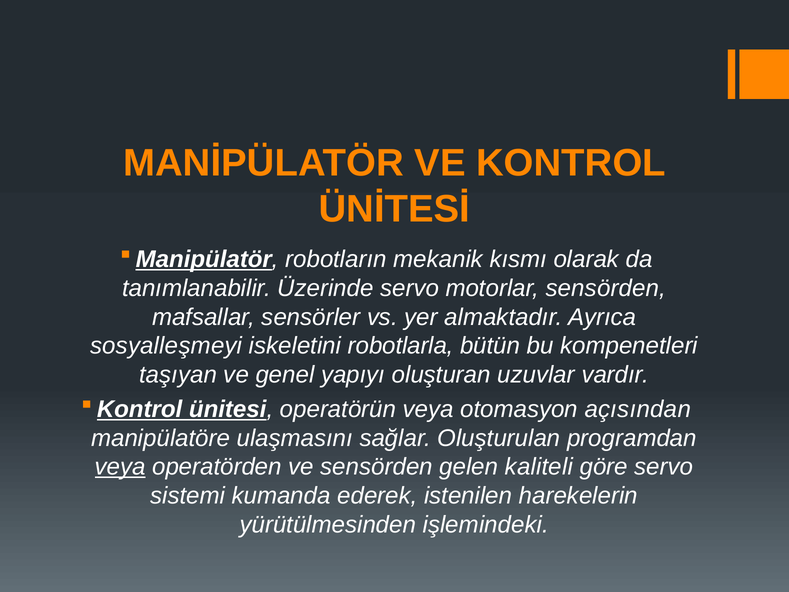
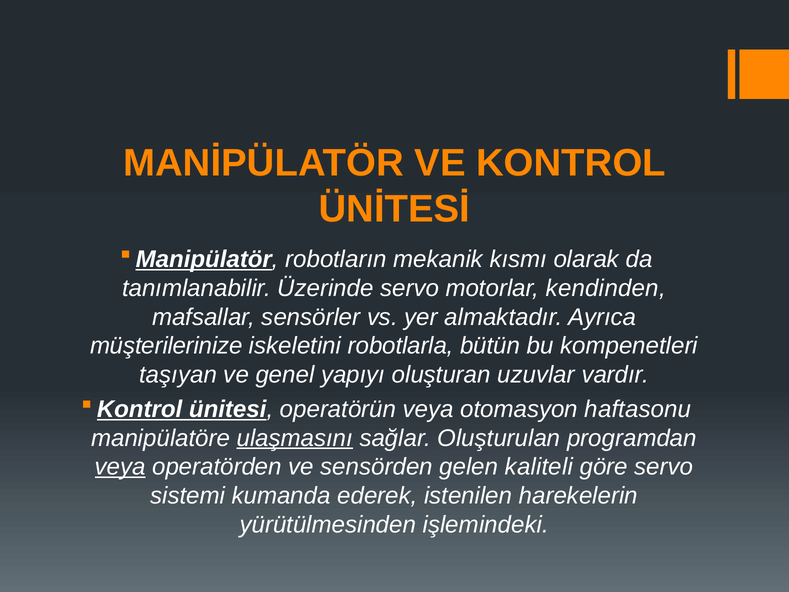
motorlar sensörden: sensörden -> kendinden (606, 288)
sosyalleşmeyi: sosyalleşmeyi -> müşterilerinize (166, 346)
açısından: açısından -> haftasonu (638, 409)
ulaşmasını underline: none -> present (295, 438)
